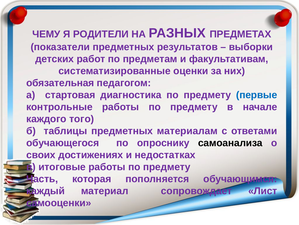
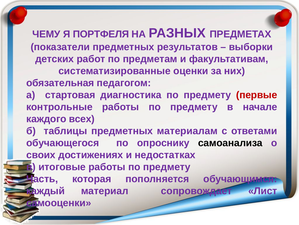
РОДИТЕЛИ: РОДИТЕЛИ -> ПОРТФЕЛЯ (101, 34)
первые colour: blue -> red (257, 95)
того: того -> всех (82, 119)
